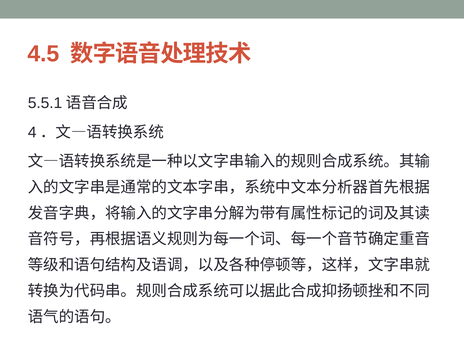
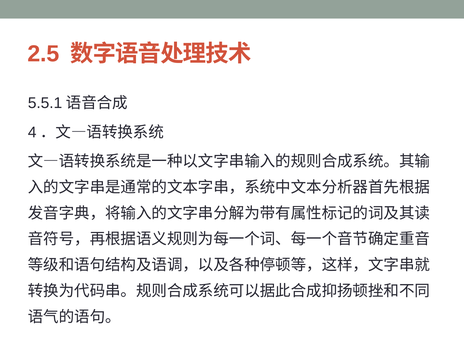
4.5: 4.5 -> 2.5 (43, 54)
